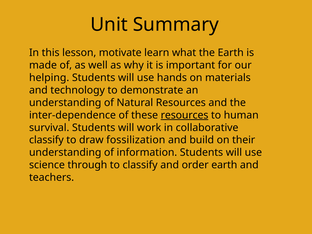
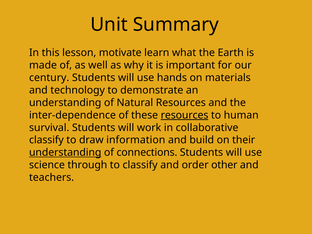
helping: helping -> century (49, 78)
fossilization: fossilization -> information (136, 140)
understanding underline: none -> present (65, 153)
information: information -> connections (147, 153)
order earth: earth -> other (224, 165)
